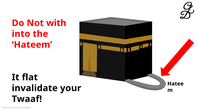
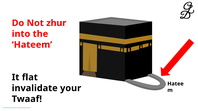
with: with -> zhur (56, 23)
